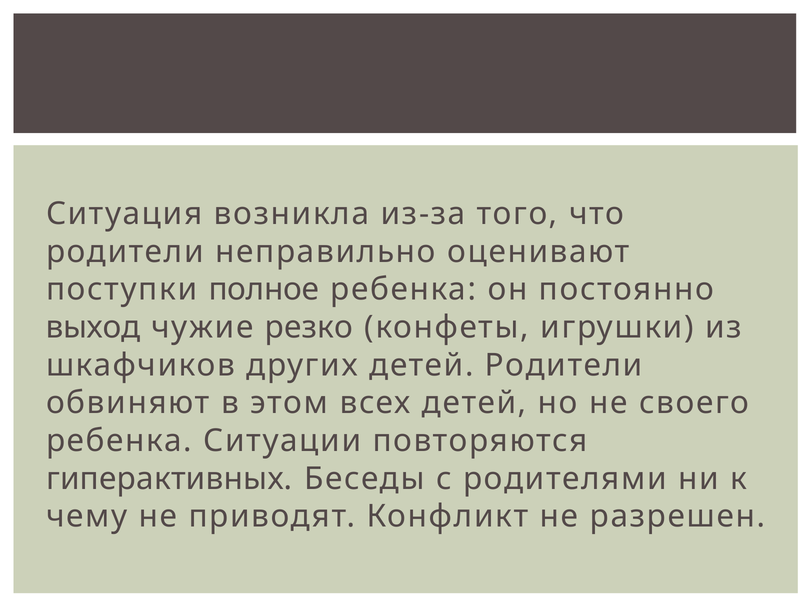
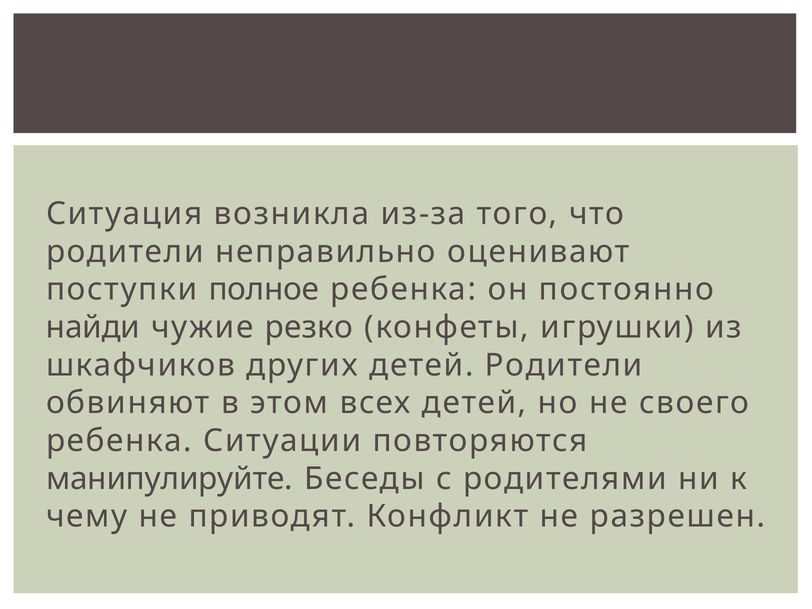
выход: выход -> найди (93, 327)
гиперактивных: гиперактивных -> манипулируйте (169, 479)
